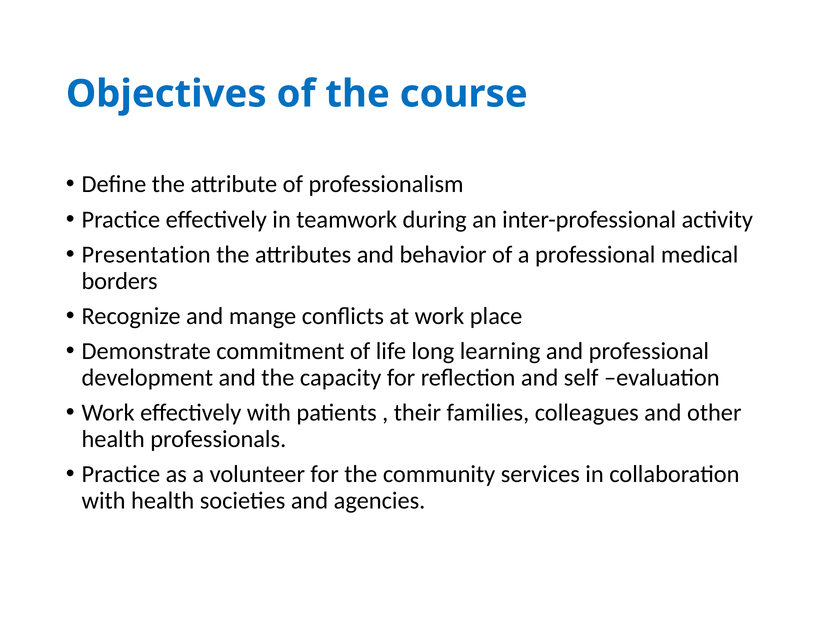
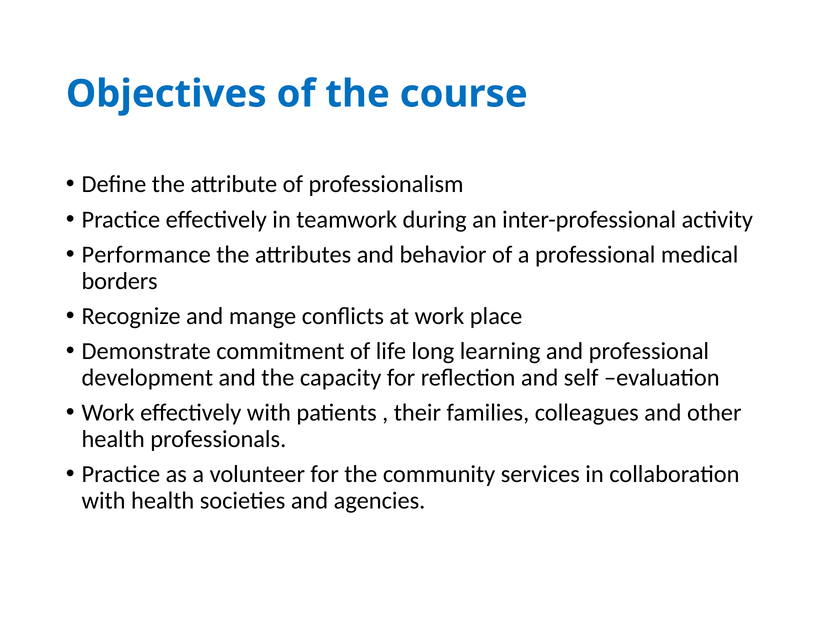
Presentation: Presentation -> Performance (146, 255)
